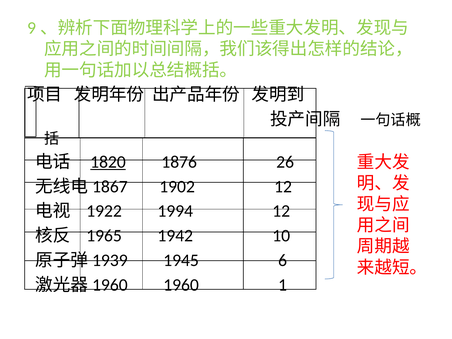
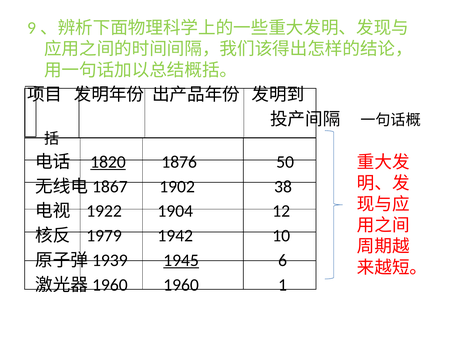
26: 26 -> 50 (285, 162)
1902 12: 12 -> 38 (283, 187)
1994: 1994 -> 1904 (175, 211)
1965: 1965 -> 1979 (104, 236)
1945 underline: none -> present (181, 260)
